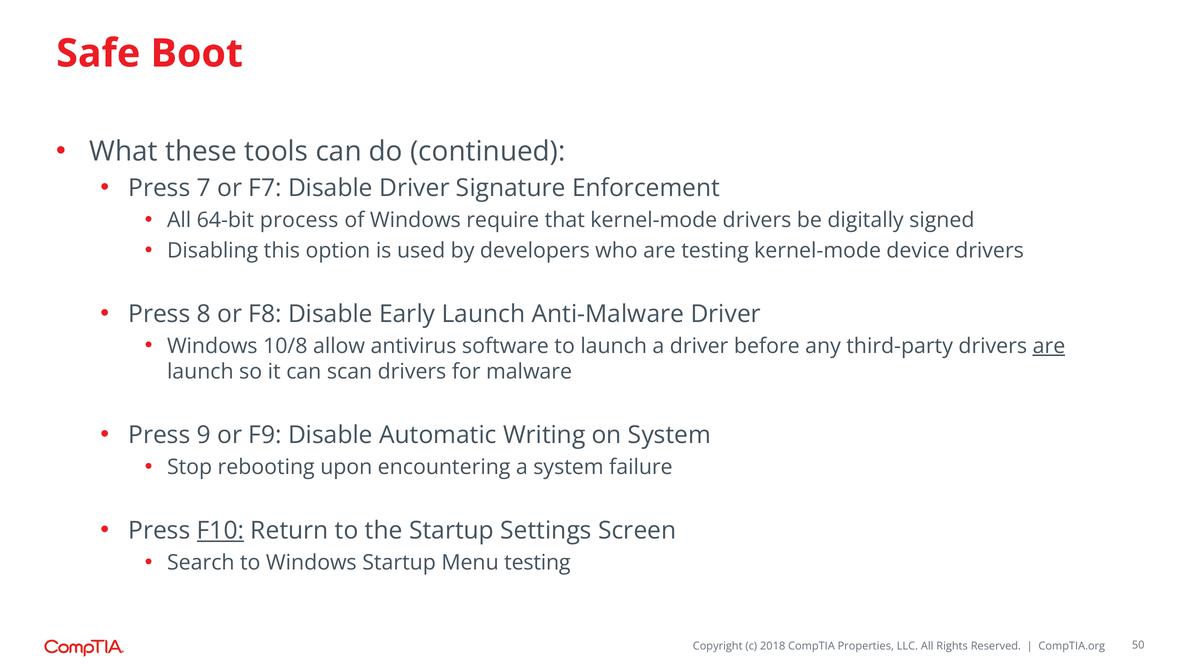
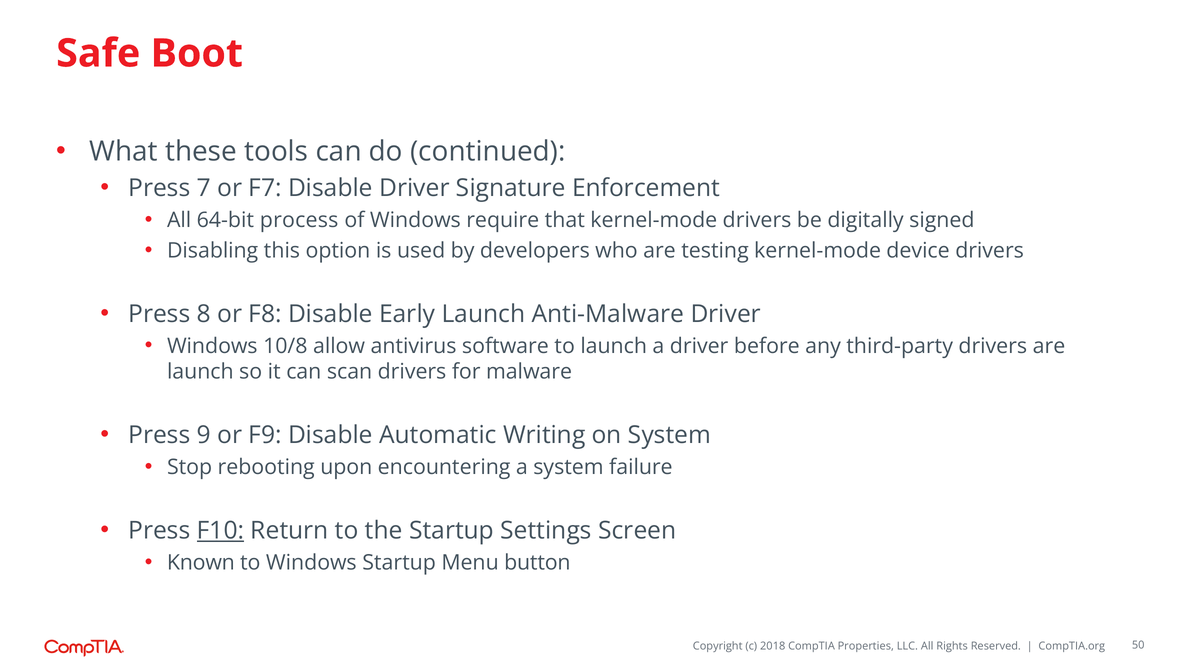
are underline: present -> none (1049, 346)
Search: Search -> Known (201, 563)
Menu testing: testing -> button (537, 563)
